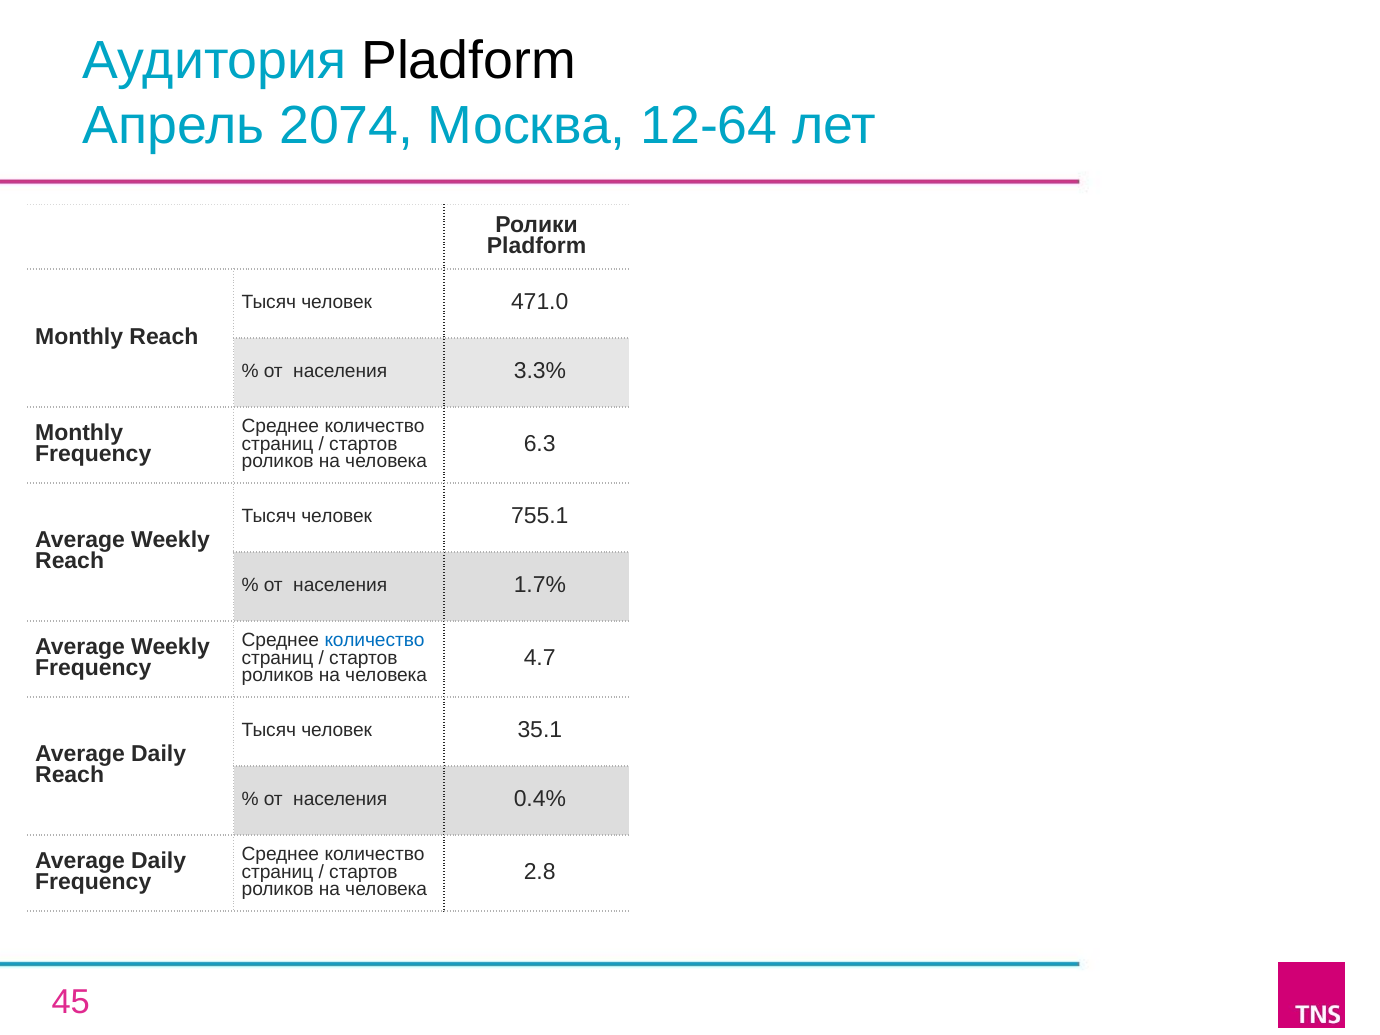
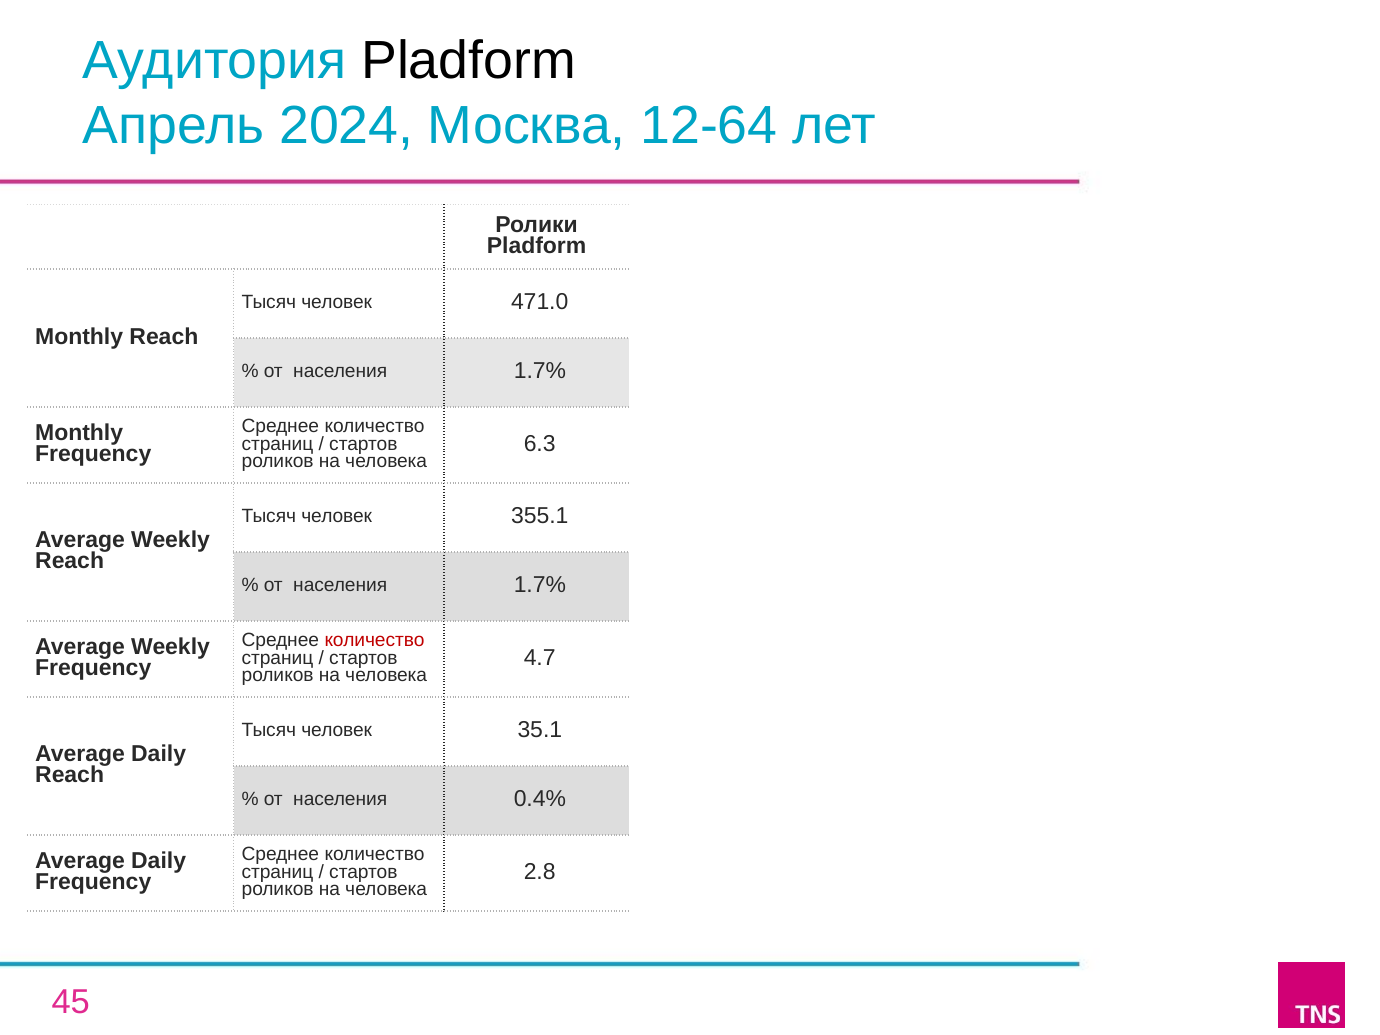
2074: 2074 -> 2024 (346, 126)
3.3%: 3.3% -> 1.7% (540, 371)
755.1: 755.1 -> 355.1 (540, 516)
количество colour: blue -> red (375, 641)
